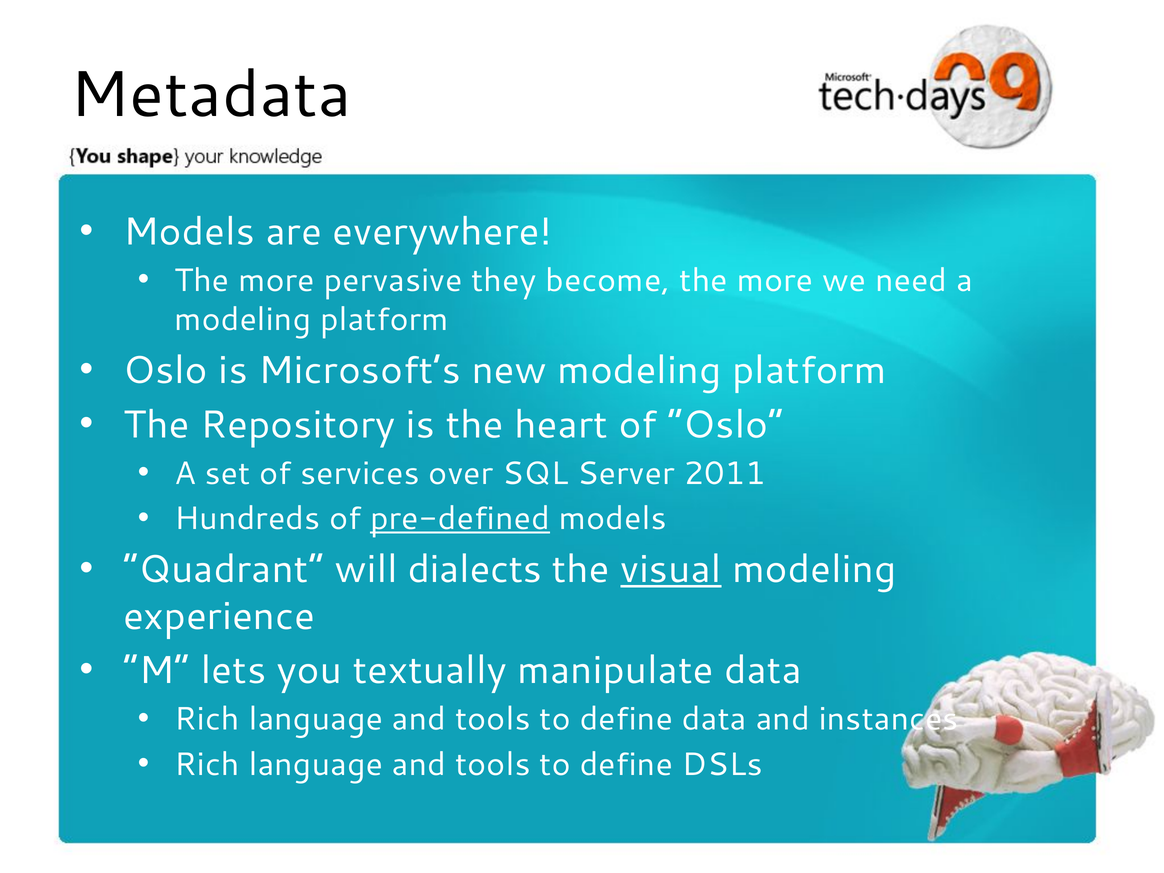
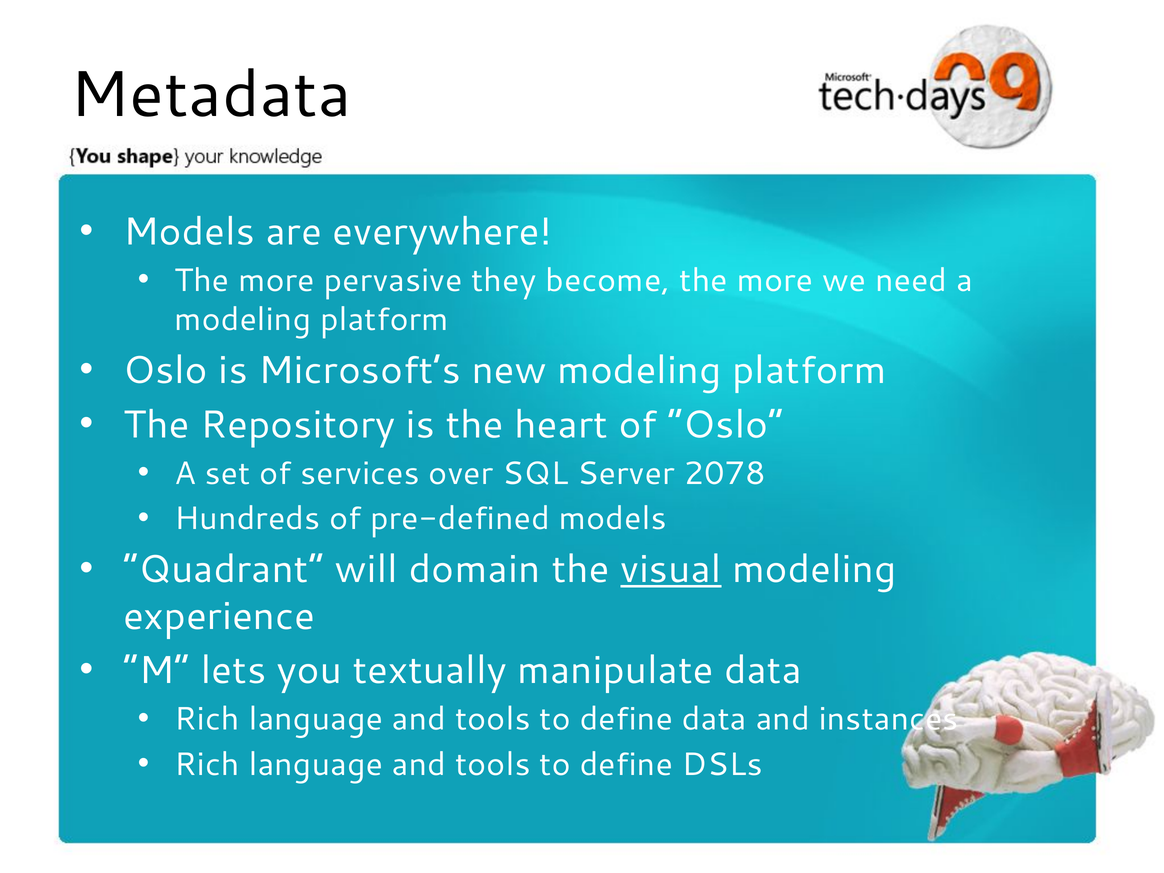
2011: 2011 -> 2078 (725, 473)
pre-defined underline: present -> none (460, 519)
dialects: dialects -> domain (475, 570)
